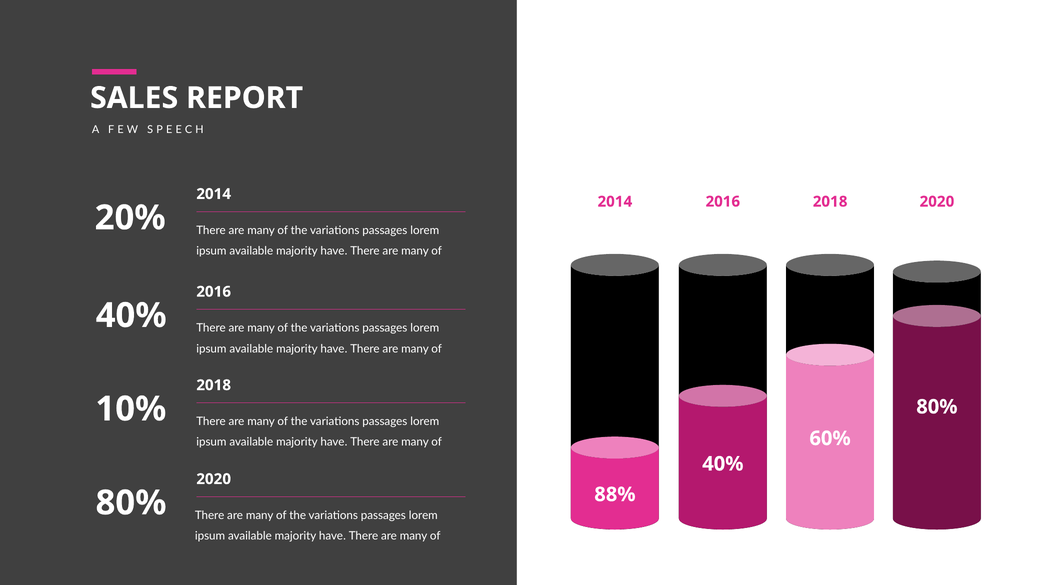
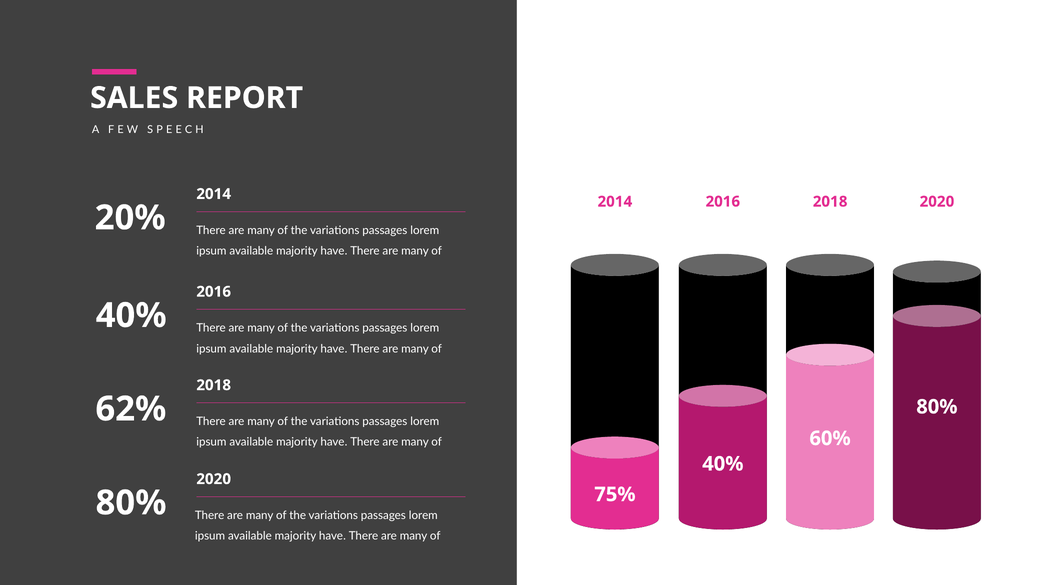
10%: 10% -> 62% (131, 409)
88%: 88% -> 75% (615, 494)
